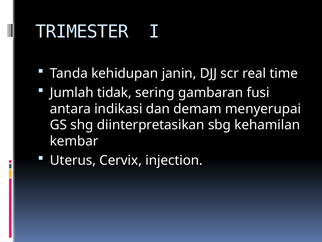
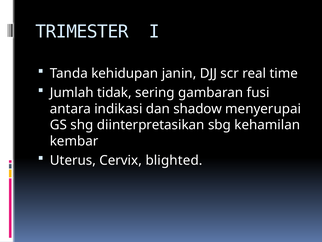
demam: demam -> shadow (198, 109)
injection: injection -> blighted (174, 160)
